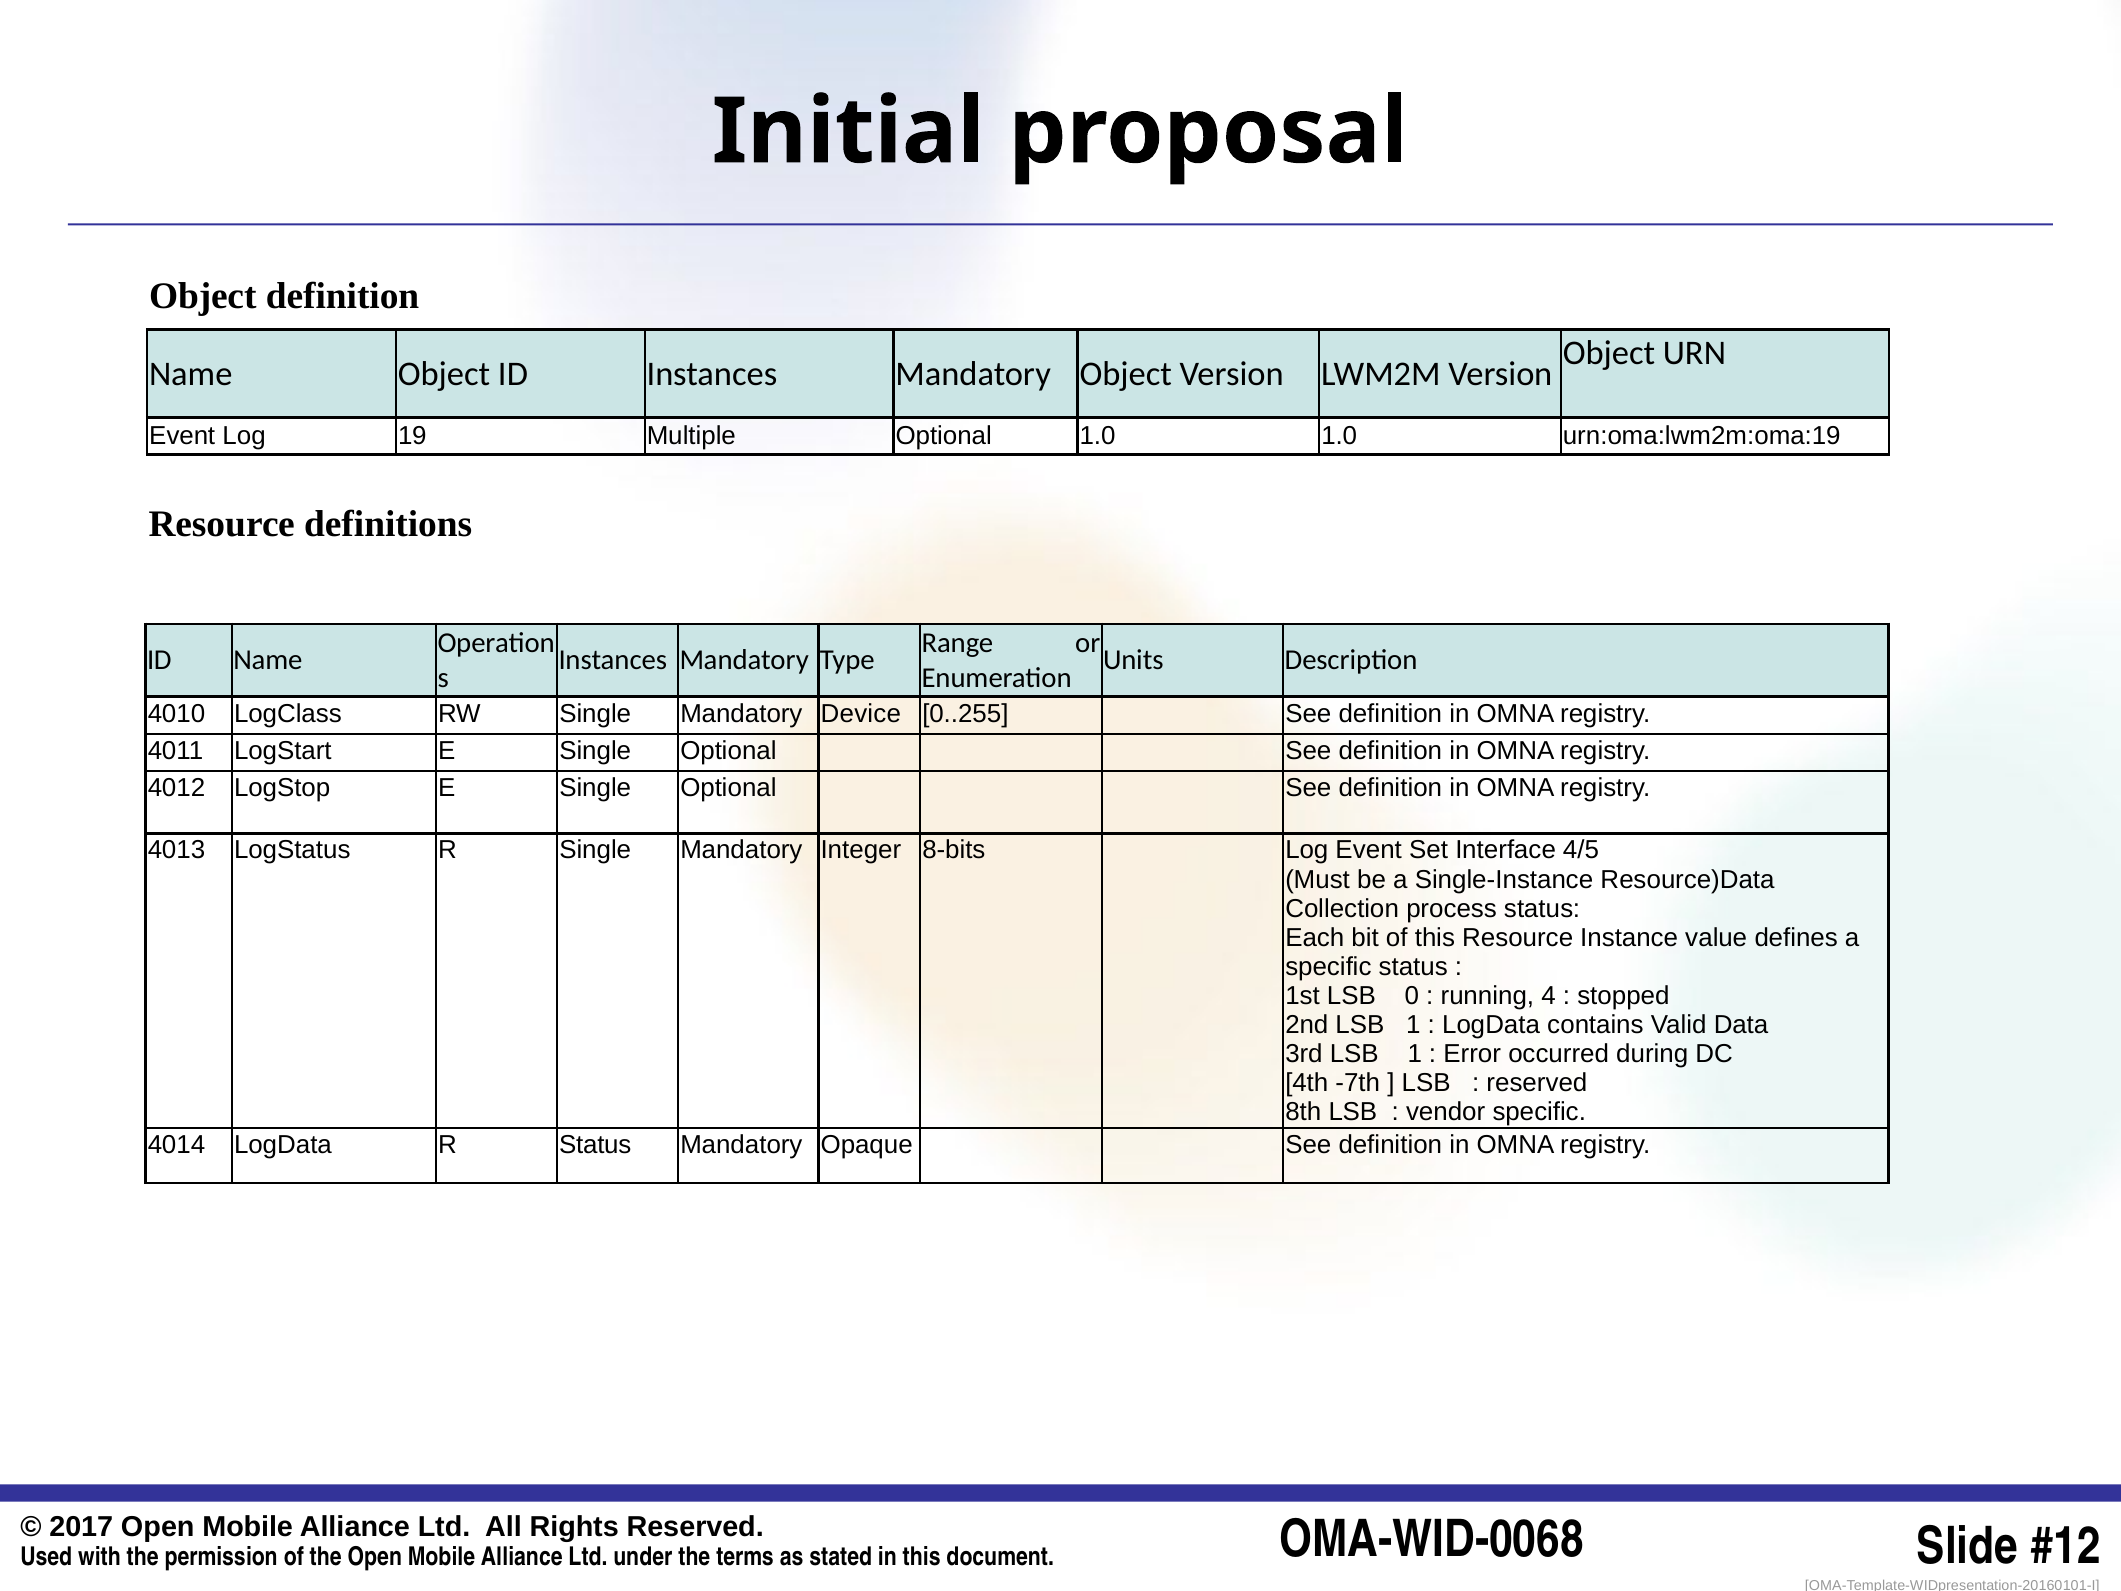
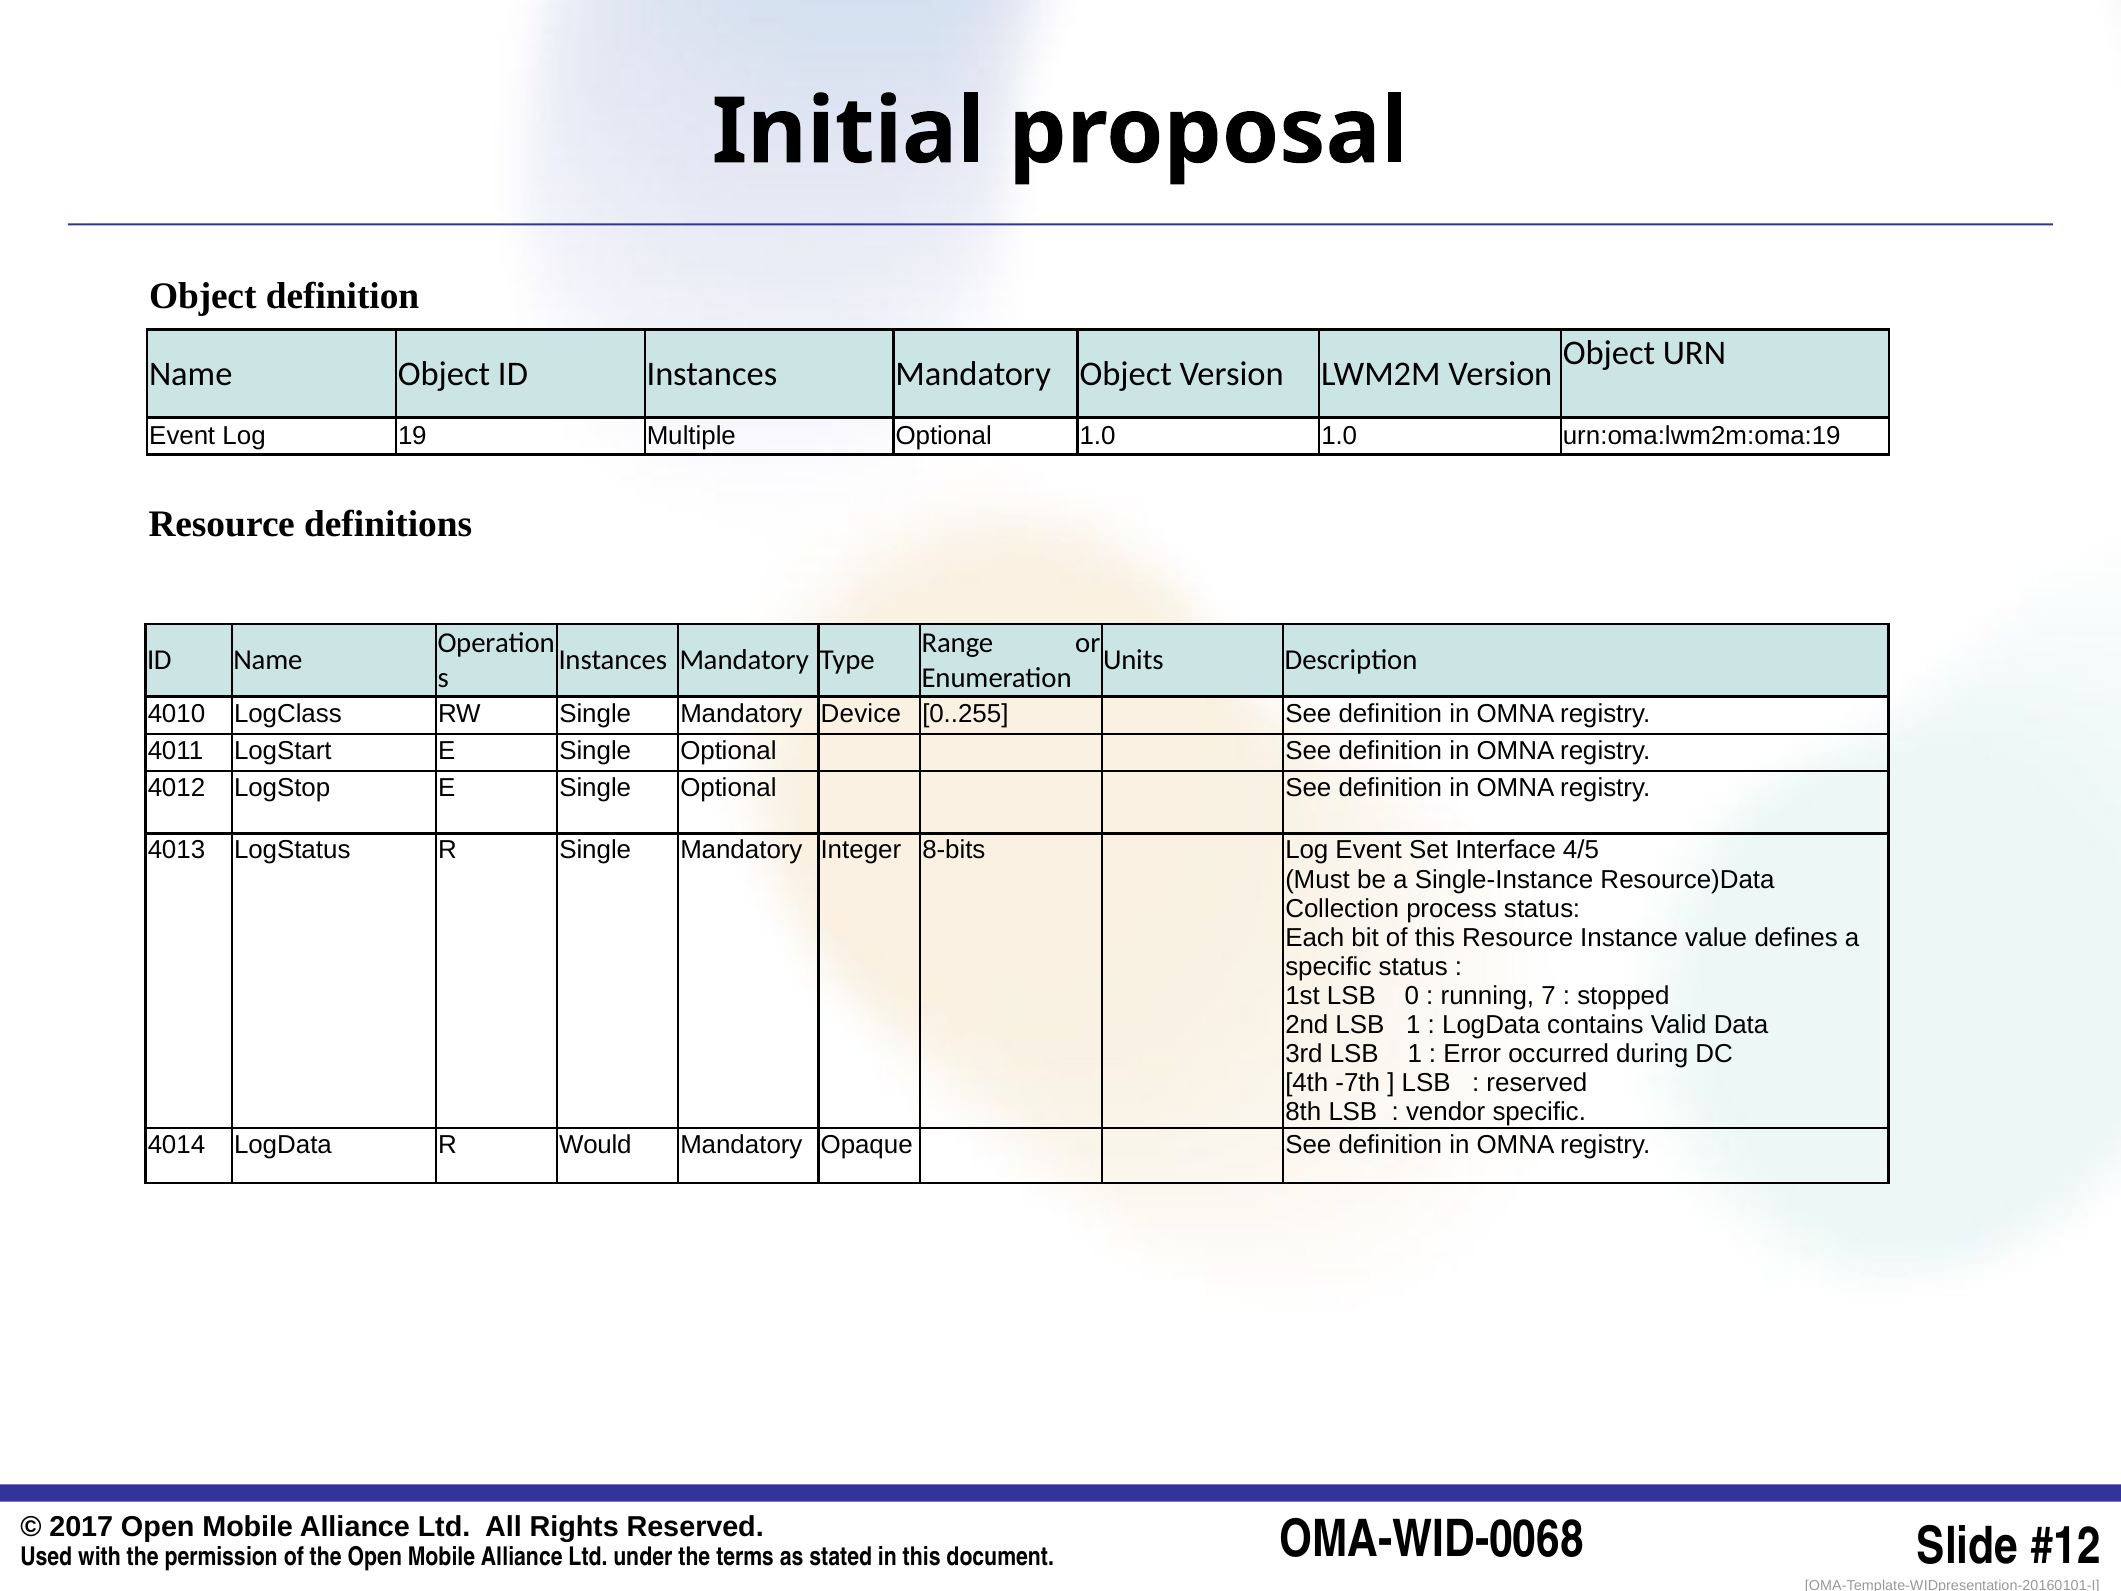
4: 4 -> 7 (1549, 996)
R Status: Status -> Would (595, 1145)
